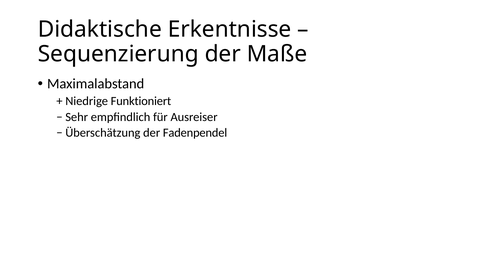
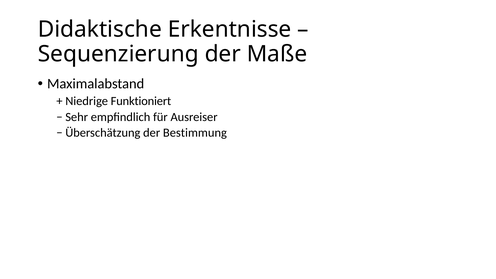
Fadenpendel: Fadenpendel -> Bestimmung (195, 133)
